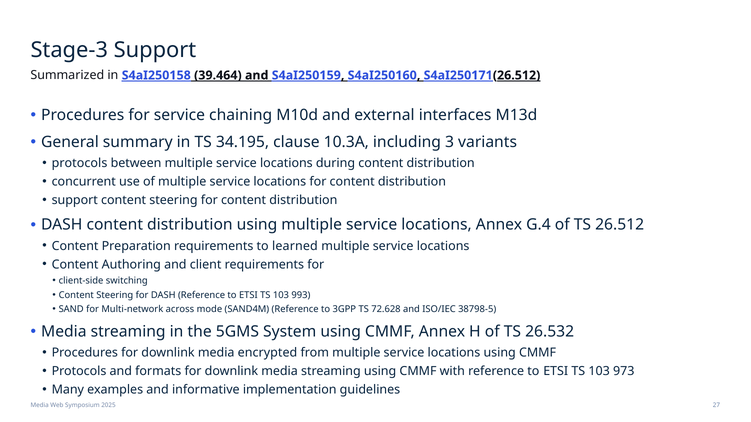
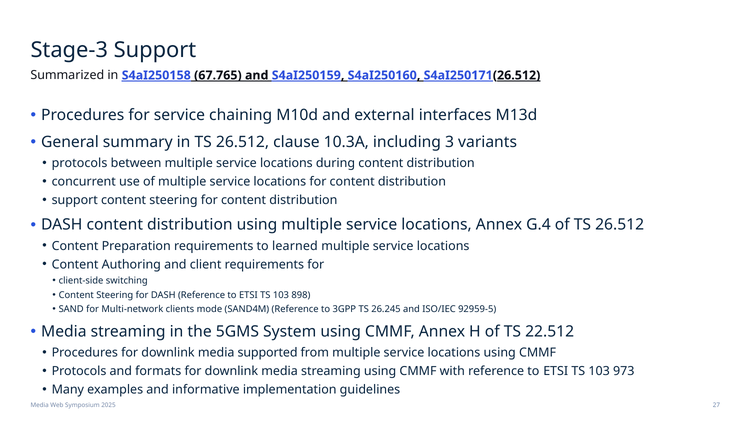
39.464: 39.464 -> 67.765 (218, 75)
in TS 34.195: 34.195 -> 26.512 (243, 142)
993: 993 -> 898 (301, 295)
across: across -> clients (180, 310)
72.628: 72.628 -> 26.245 (386, 310)
38798-5: 38798-5 -> 92959-5 (477, 310)
26.532: 26.532 -> 22.512 (550, 332)
encrypted: encrypted -> supported (268, 353)
